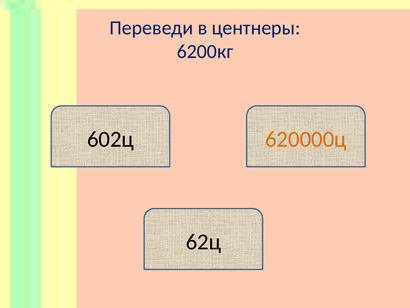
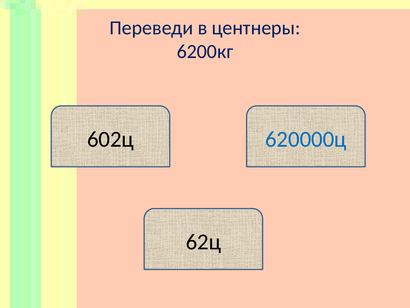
620000ц colour: orange -> blue (306, 139)
